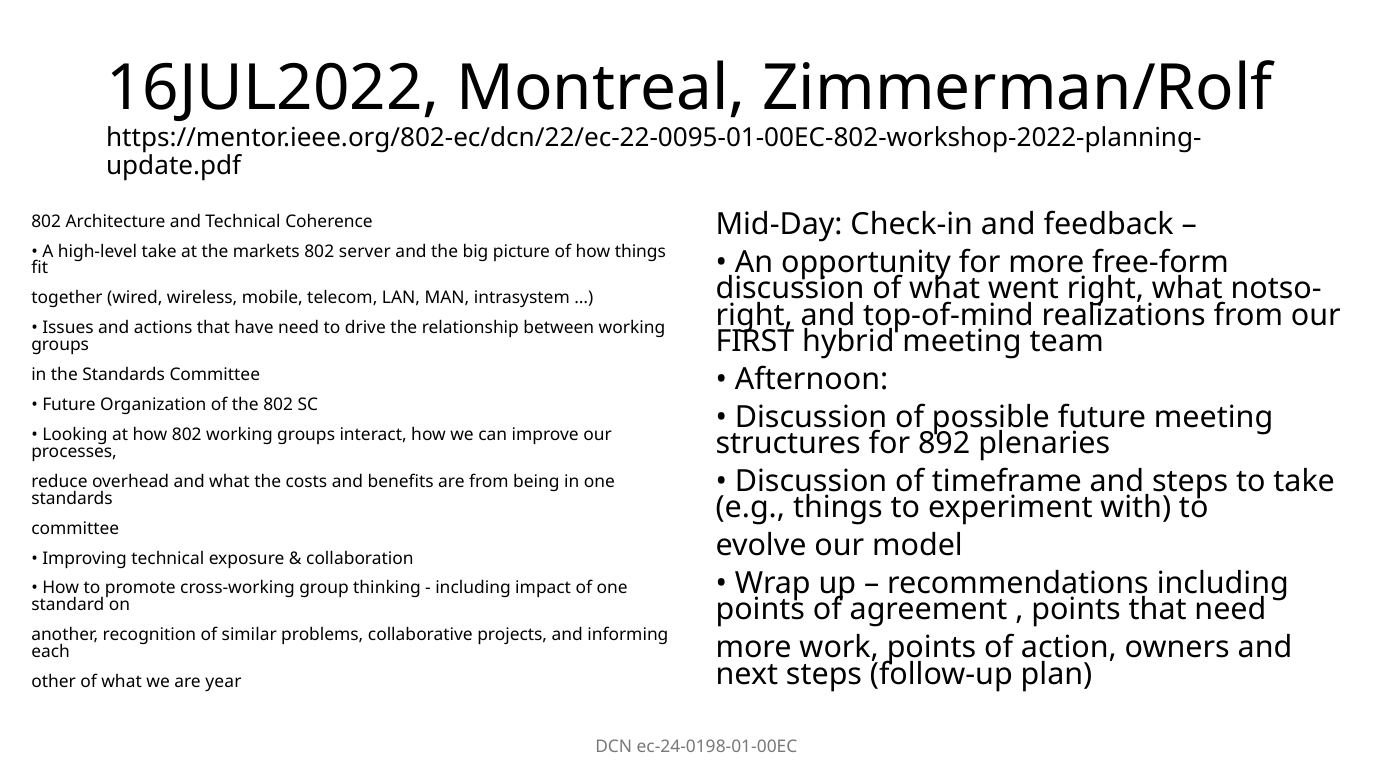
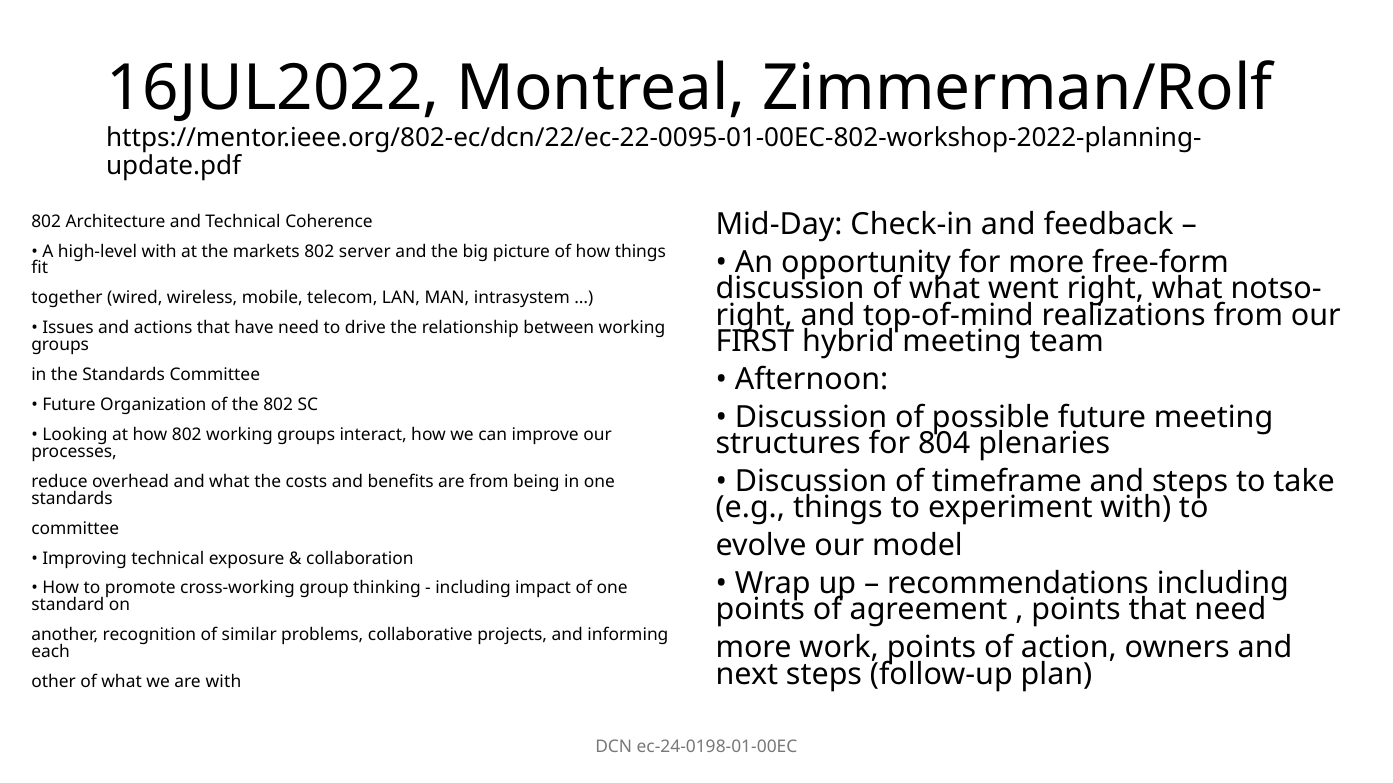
high-level take: take -> with (159, 252)
892: 892 -> 804 (944, 444)
are year: year -> with (223, 682)
